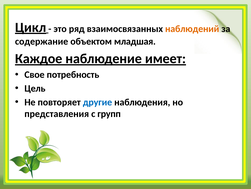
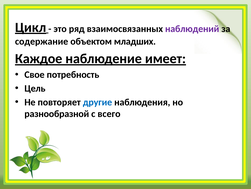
наблюдений colour: orange -> purple (192, 29)
младшая: младшая -> младших (135, 41)
представления: представления -> разнообразной (57, 114)
групп: групп -> всего (109, 114)
